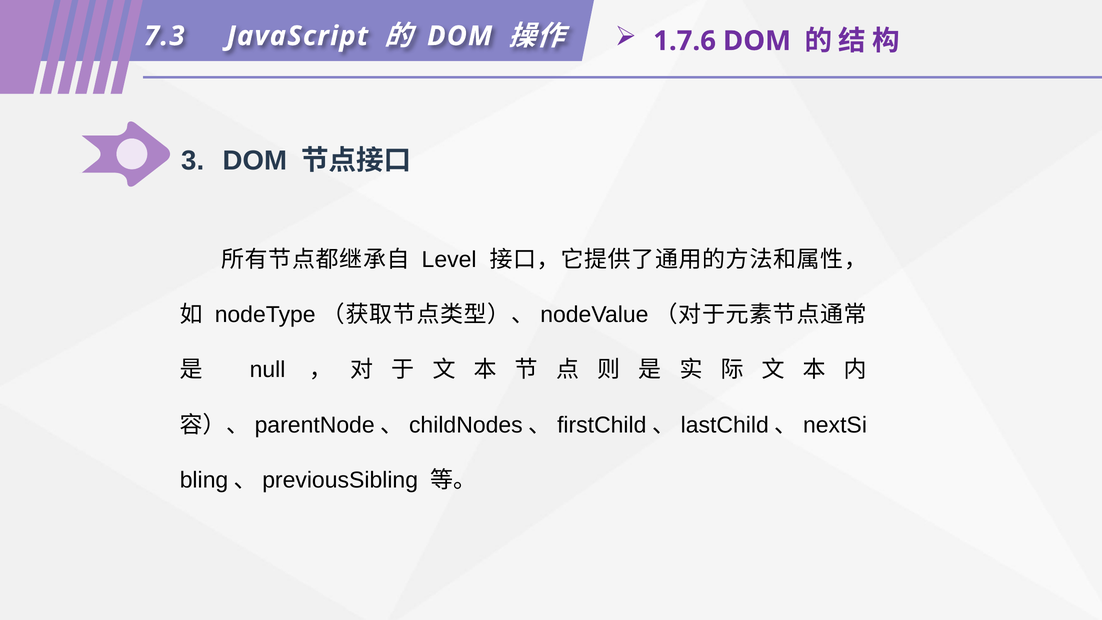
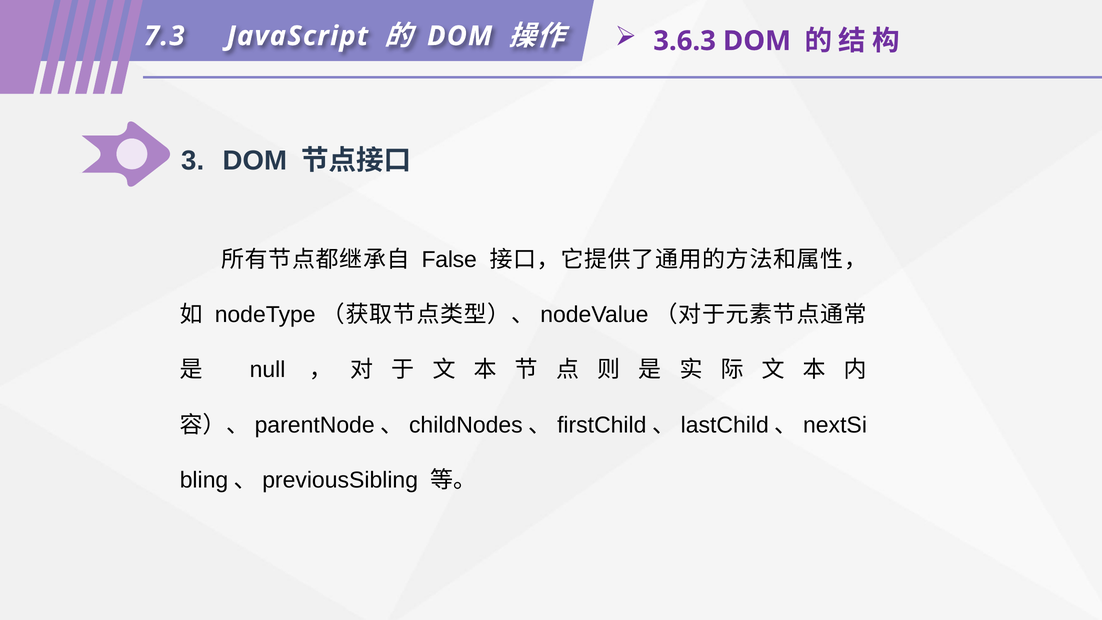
1.7.6: 1.7.6 -> 3.6.3 (685, 41)
Level: Level -> False (449, 259)
